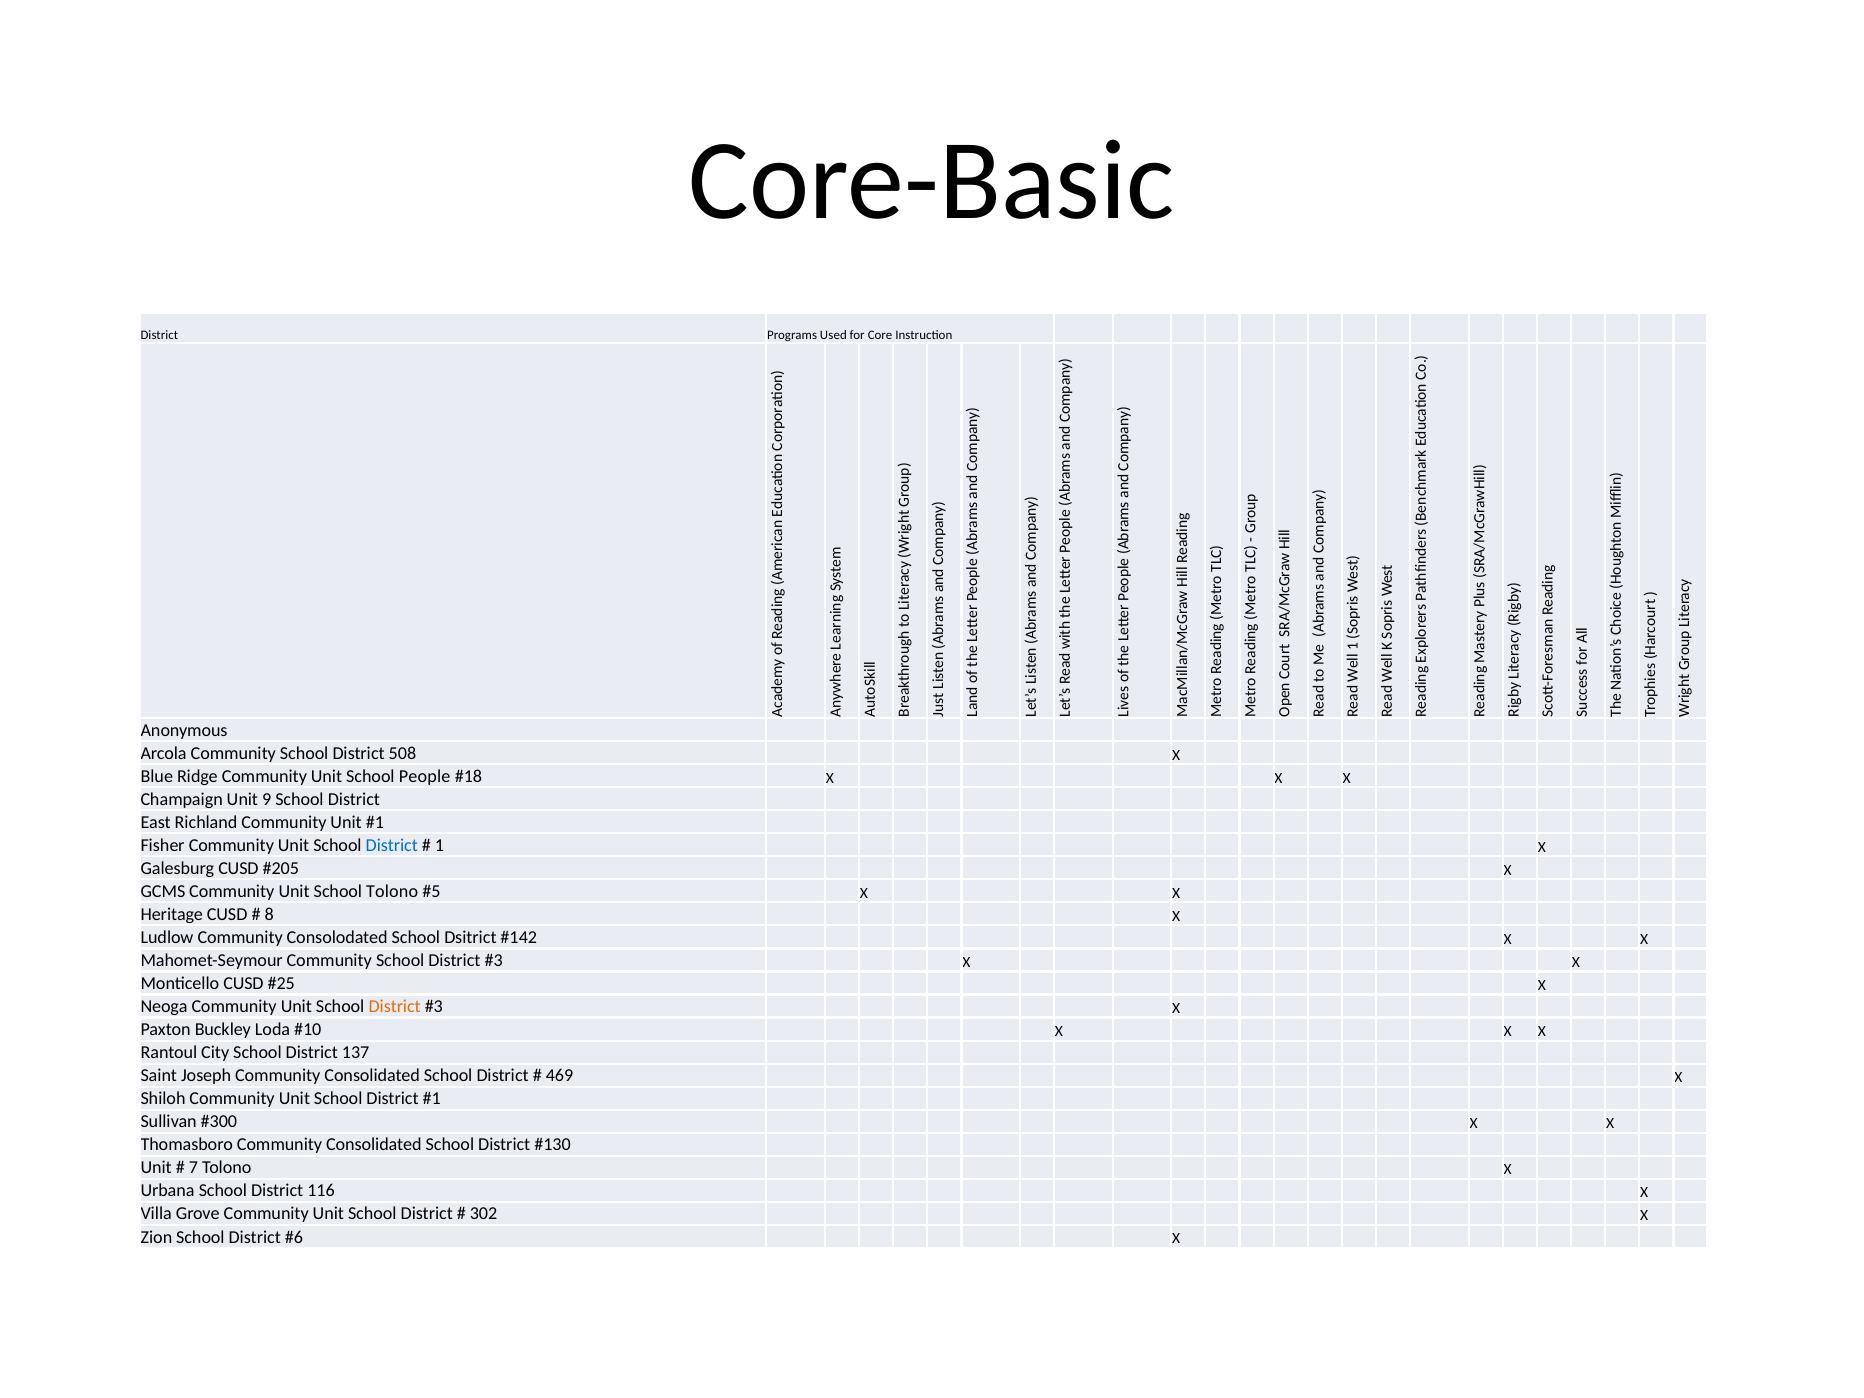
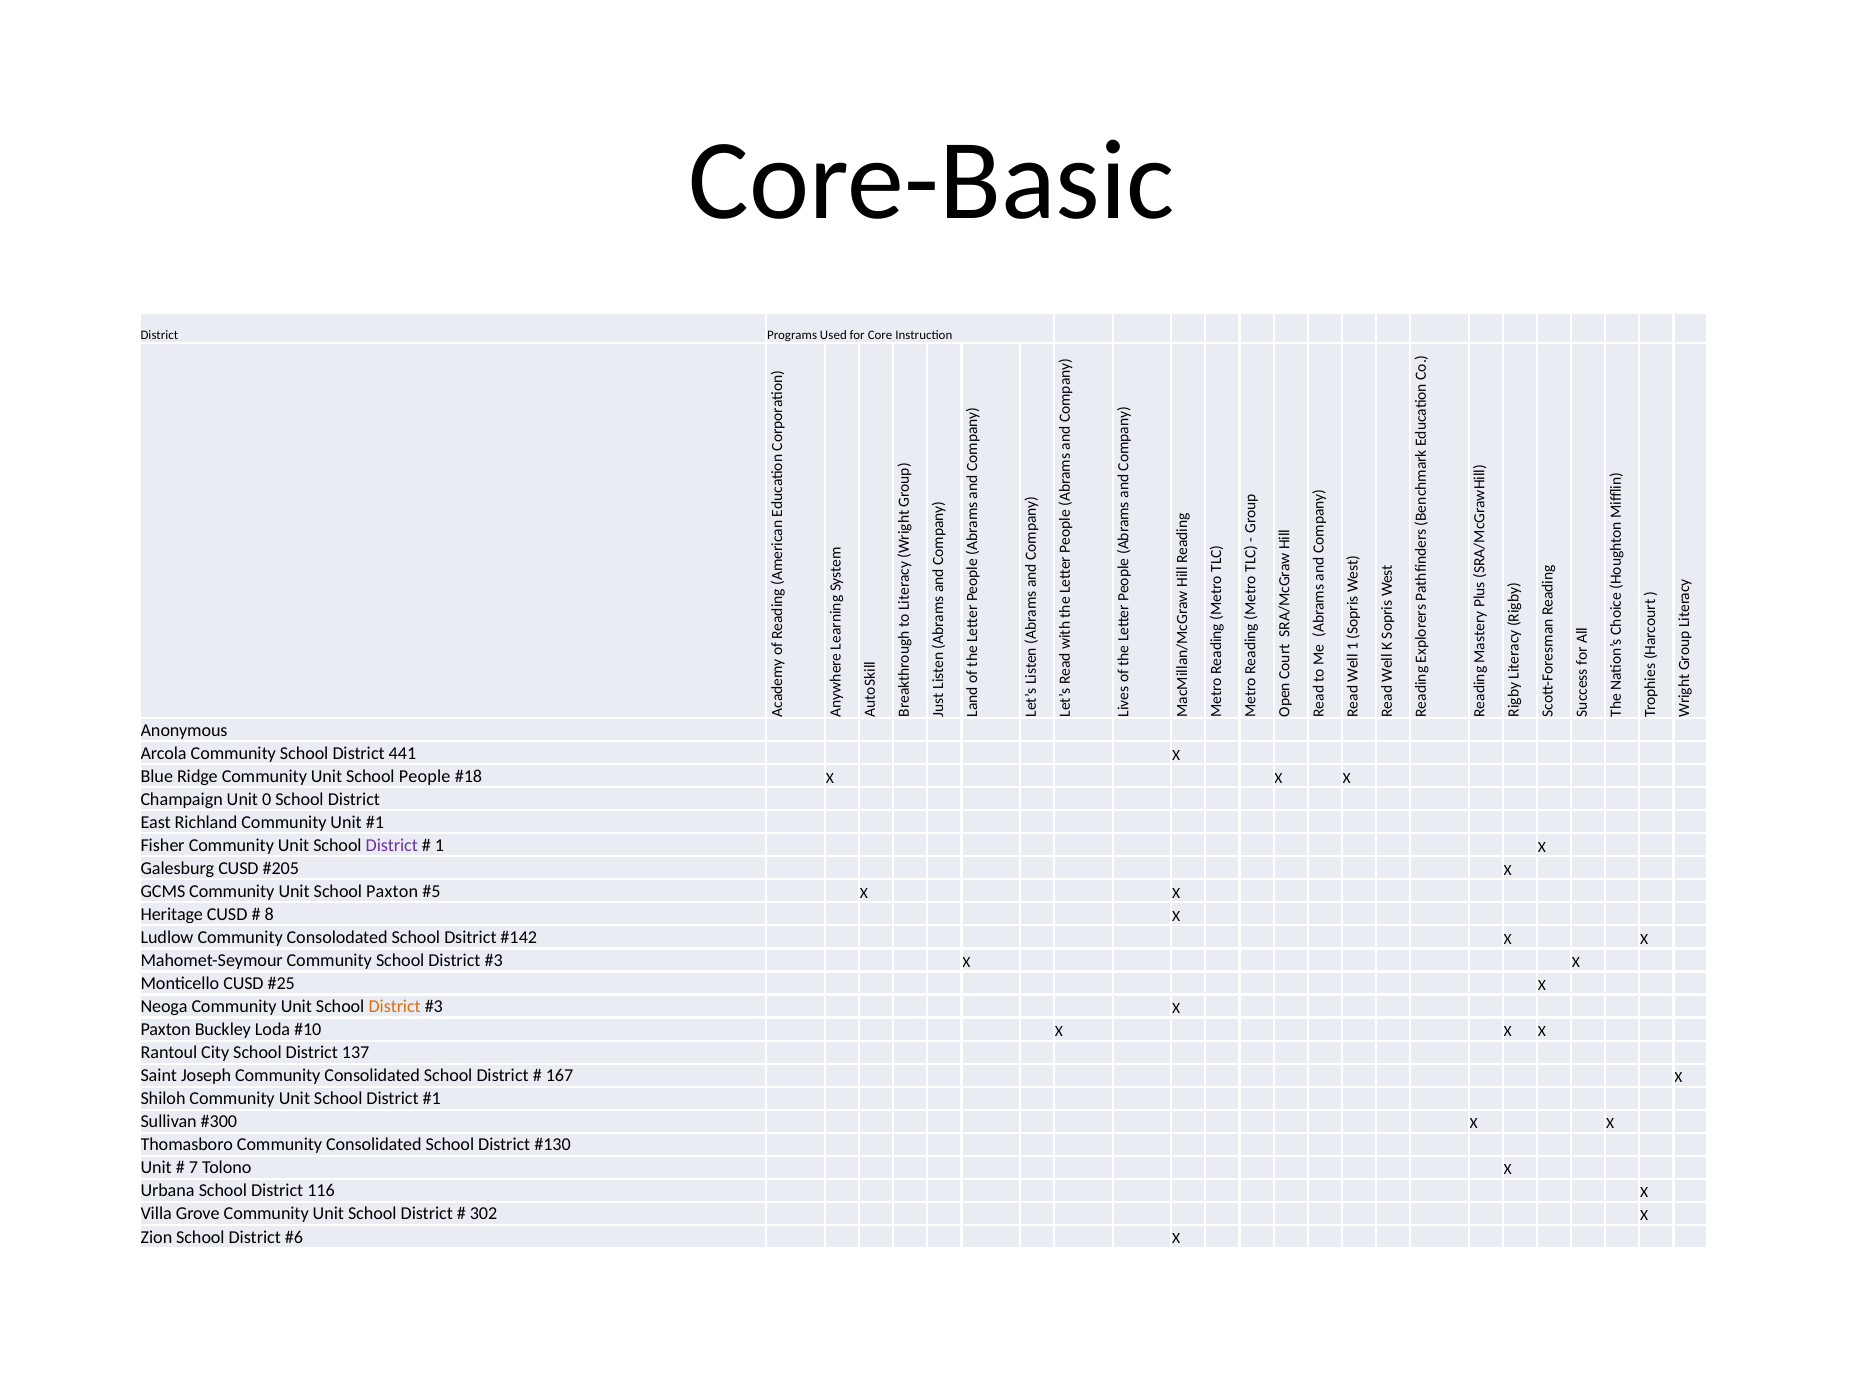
508: 508 -> 441 (402, 753)
9: 9 -> 0 (267, 799)
District colour: blue -> purple (392, 845)
School Tolono: Tolono -> Paxton (392, 891)
469: 469 -> 167 (560, 1076)
